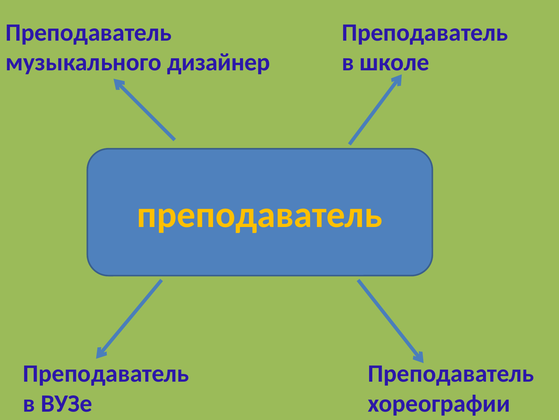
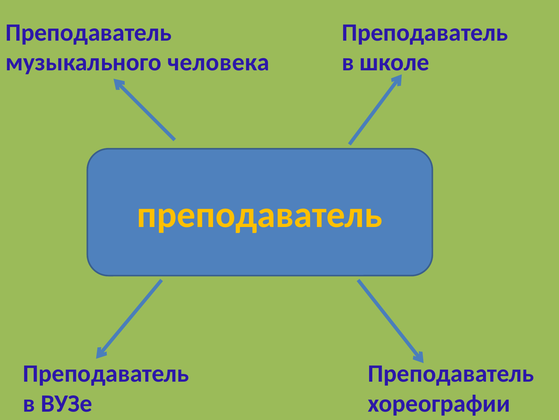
дизайнер: дизайнер -> человека (219, 62)
